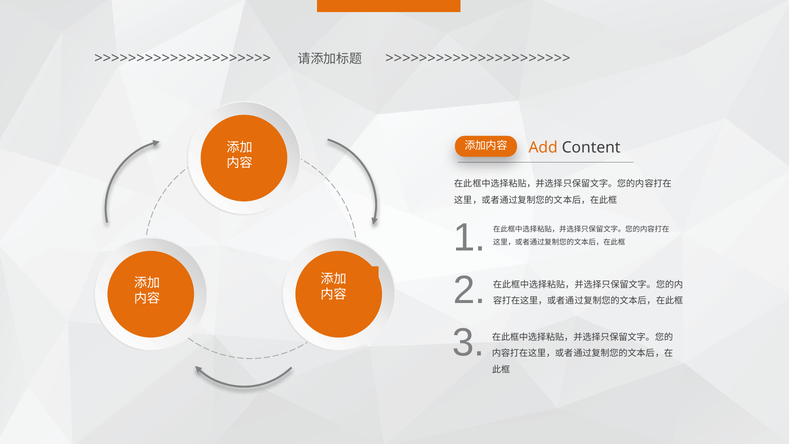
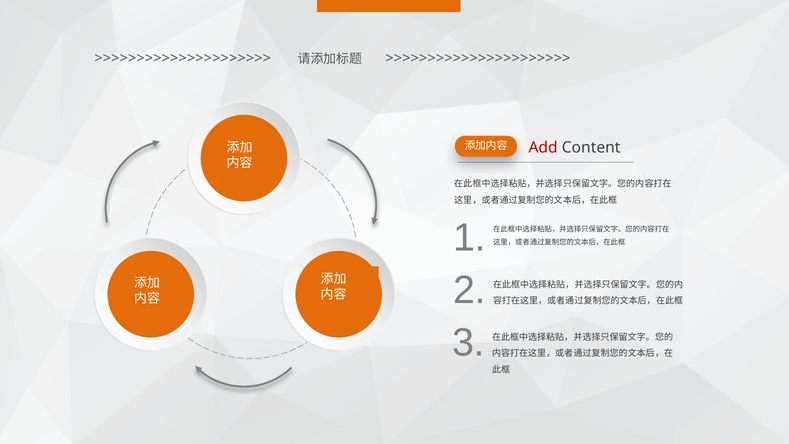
Add colour: orange -> red (543, 147)
